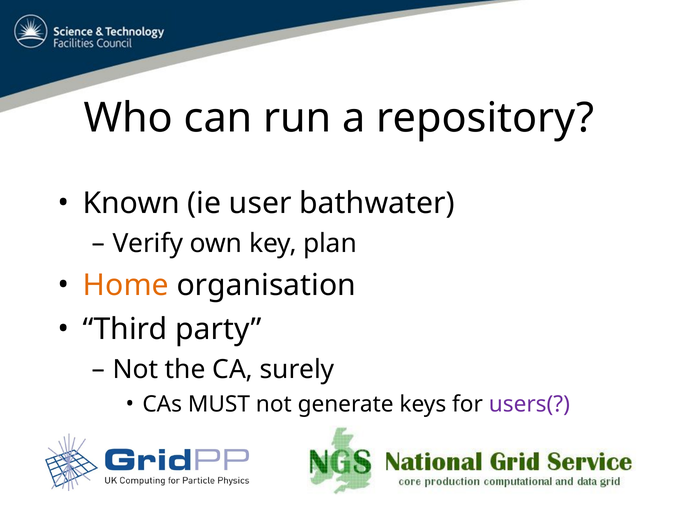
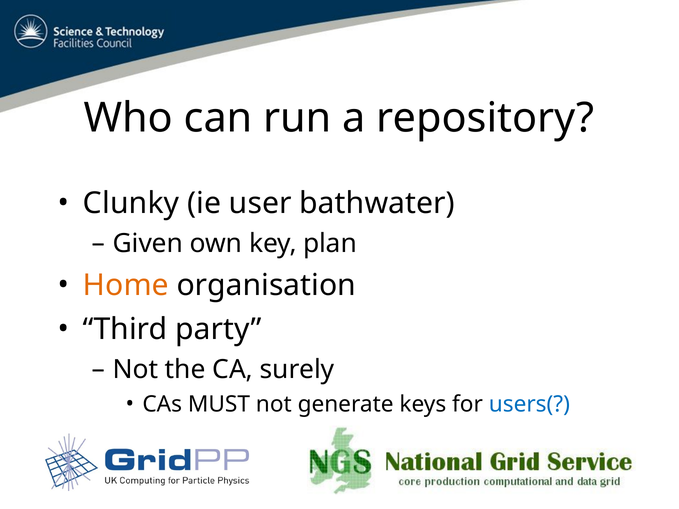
Known: Known -> Clunky (131, 203)
Verify: Verify -> Given (148, 244)
users( colour: purple -> blue (529, 404)
